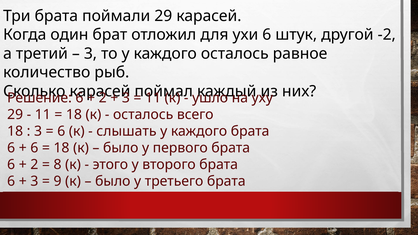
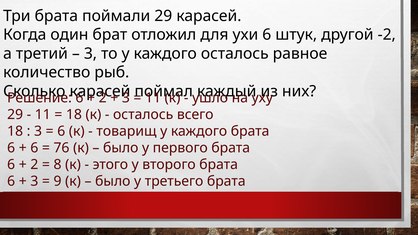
слышать: слышать -> товарищ (126, 131)
18: 18 -> 76 (61, 148)
